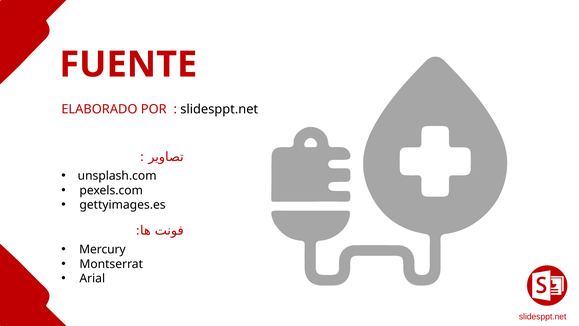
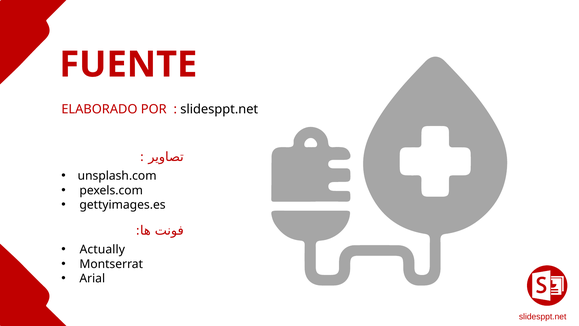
Mercury: Mercury -> Actually (102, 249)
